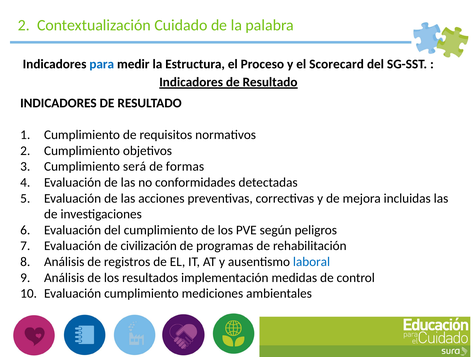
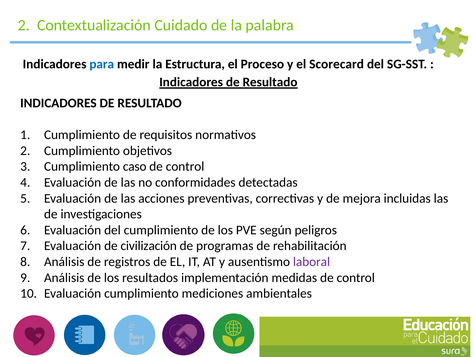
será: será -> caso (135, 167)
formas: formas -> control (185, 167)
laboral colour: blue -> purple (312, 262)
